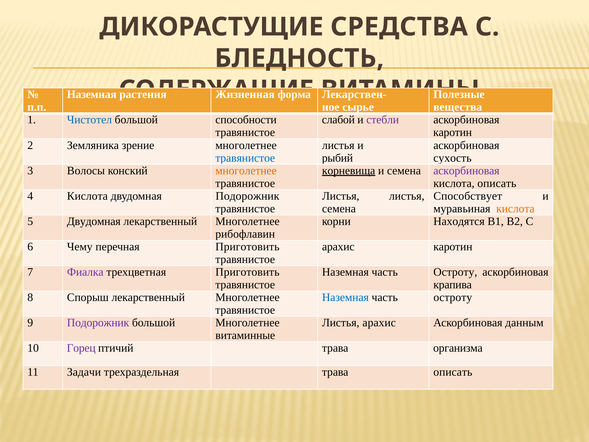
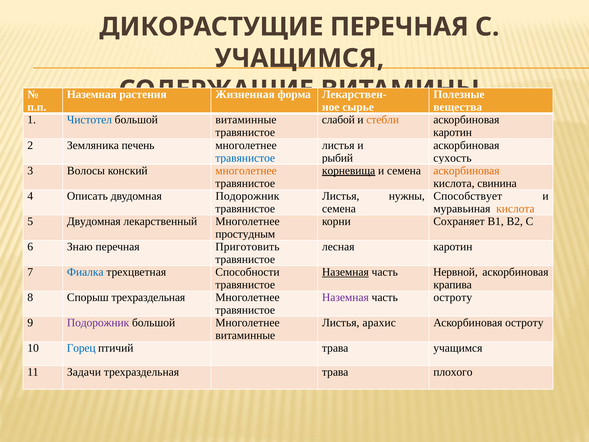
ДИКОРАСТУЩИЕ СРЕДСТВА: СРЕДСТВА -> ПЕРЕЧНАЯ (399, 27)
БЛЕДНОСТЬ: БЛЕДНОСТЬ -> УЧАЩИМСЯ (299, 58)
большой способности: способности -> витаминные (246, 120)
стебли colour: purple -> orange (383, 120)
зрение: зрение -> печень (138, 145)
аскорбиновая colour: purple -> orange (466, 170)
кислота описать: описать -> свинина (497, 183)
4 Кислота: Кислота -> Описать (87, 196)
Листья листья: листья -> нужны (407, 196)
Находятся: Находятся -> Сохраняет (459, 221)
рибофлавин: рибофлавин -> простудным (245, 234)
Чему: Чему -> Знаю (80, 247)
арахис: арахис -> лесная (338, 247)
Фиалка colour: purple -> blue (85, 272)
трехцветная Приготовить: Приготовить -> Способности (247, 272)
Наземная underline: none -> present (345, 272)
Остроту: Остроту -> Нервной (455, 272)
Спорыш лекарственный: лекарственный -> трехраздельная (148, 297)
Наземная colour: blue -> purple (345, 297)
Аскорбиновая данным: данным -> остроту (524, 323)
Горец colour: purple -> blue (81, 348)
трава организма: организма -> учащимся (458, 348)
трава описать: описать -> плохого (453, 372)
